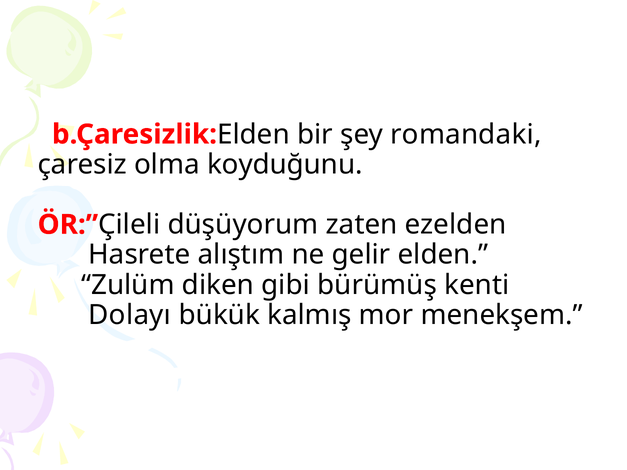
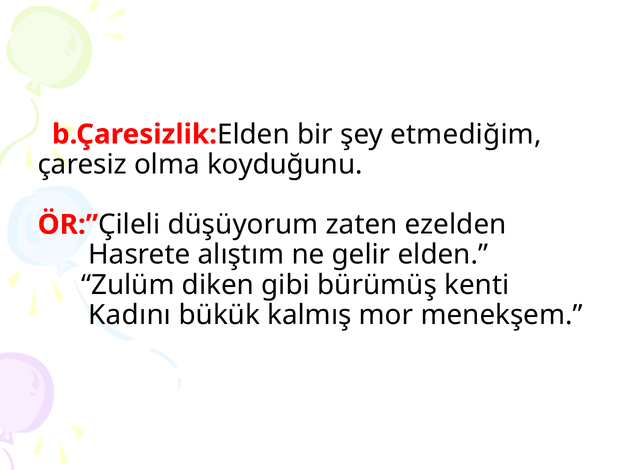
romandaki: romandaki -> etmediğim (466, 134)
Dolayı: Dolayı -> Kadını (130, 315)
